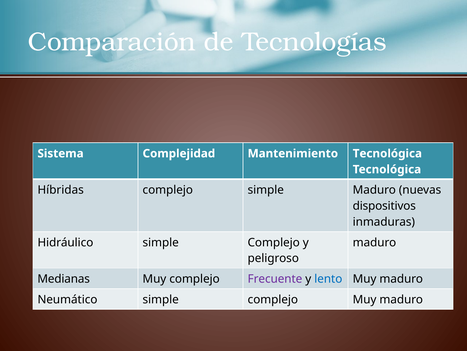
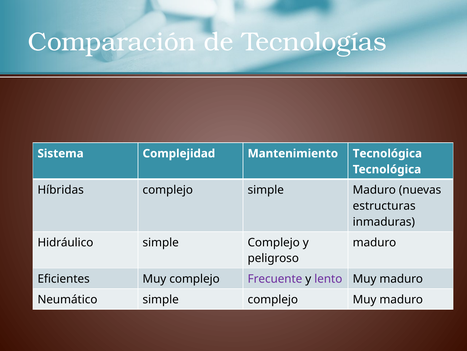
dispositivos: dispositivos -> estructuras (384, 206)
Medianas: Medianas -> Eficientes (64, 278)
lento colour: blue -> purple (328, 278)
